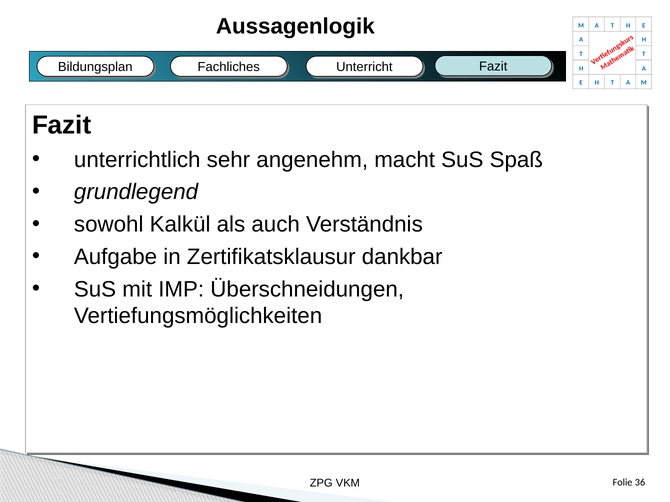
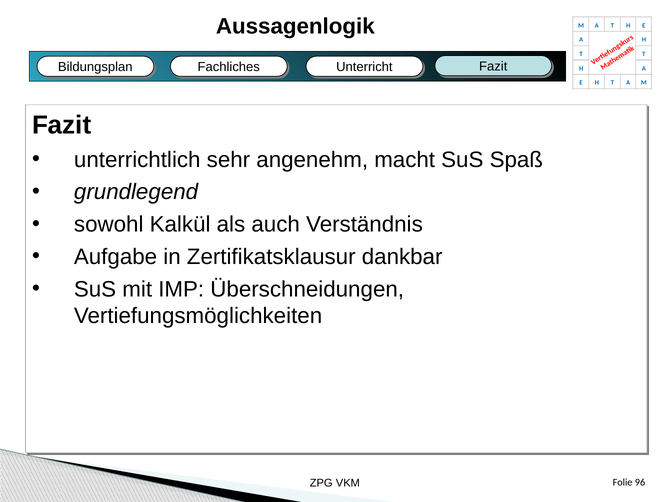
36: 36 -> 96 (640, 483)
